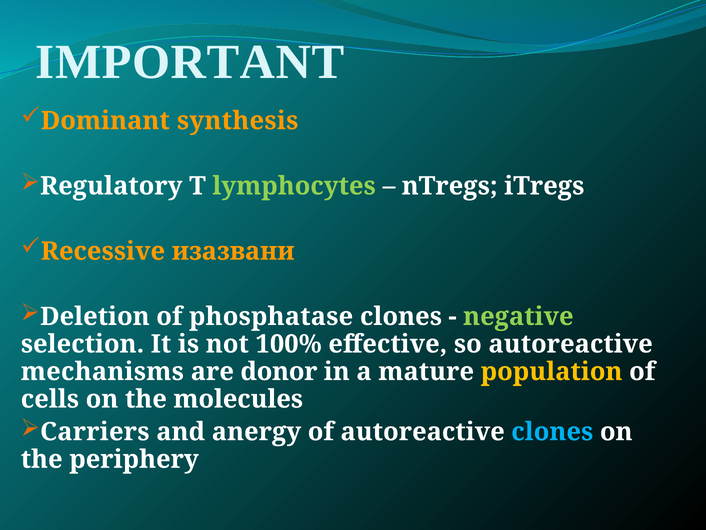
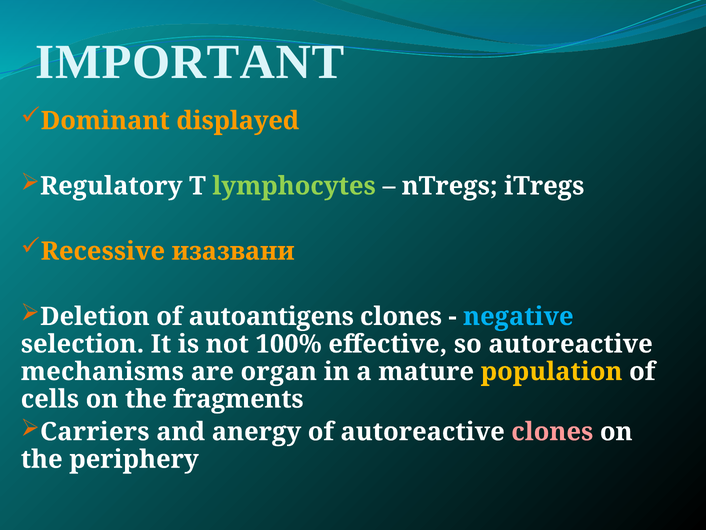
synthesis: synthesis -> displayed (238, 121)
phosphatase: phosphatase -> autoantigens (271, 316)
negative colour: light green -> light blue (518, 316)
donor: donor -> organ (279, 371)
molecules: molecules -> fragments (238, 399)
clones colour: light blue -> pink (552, 431)
